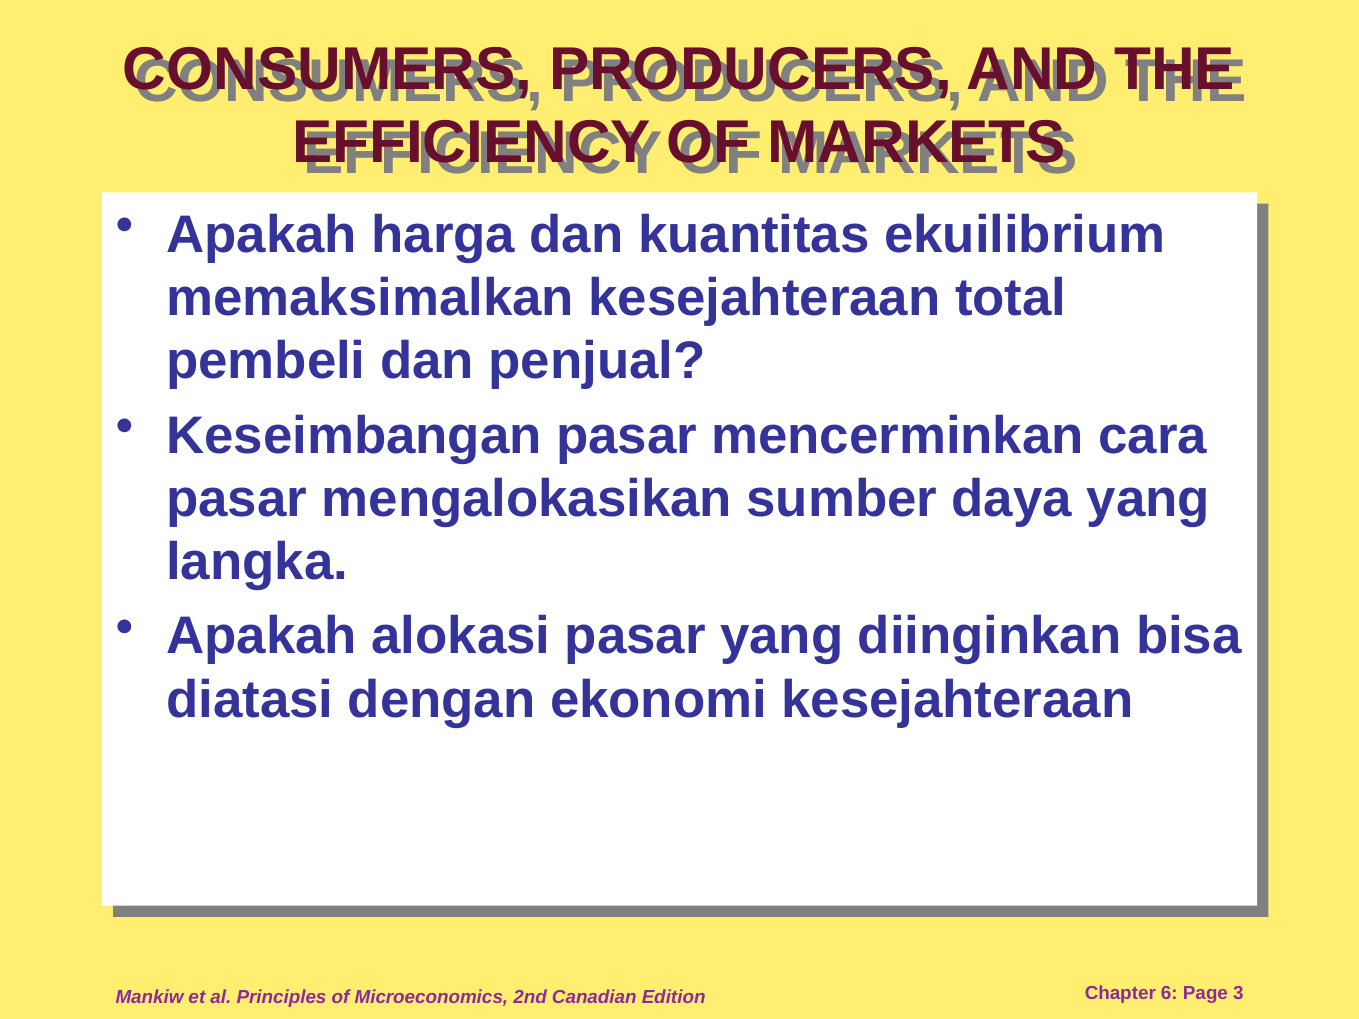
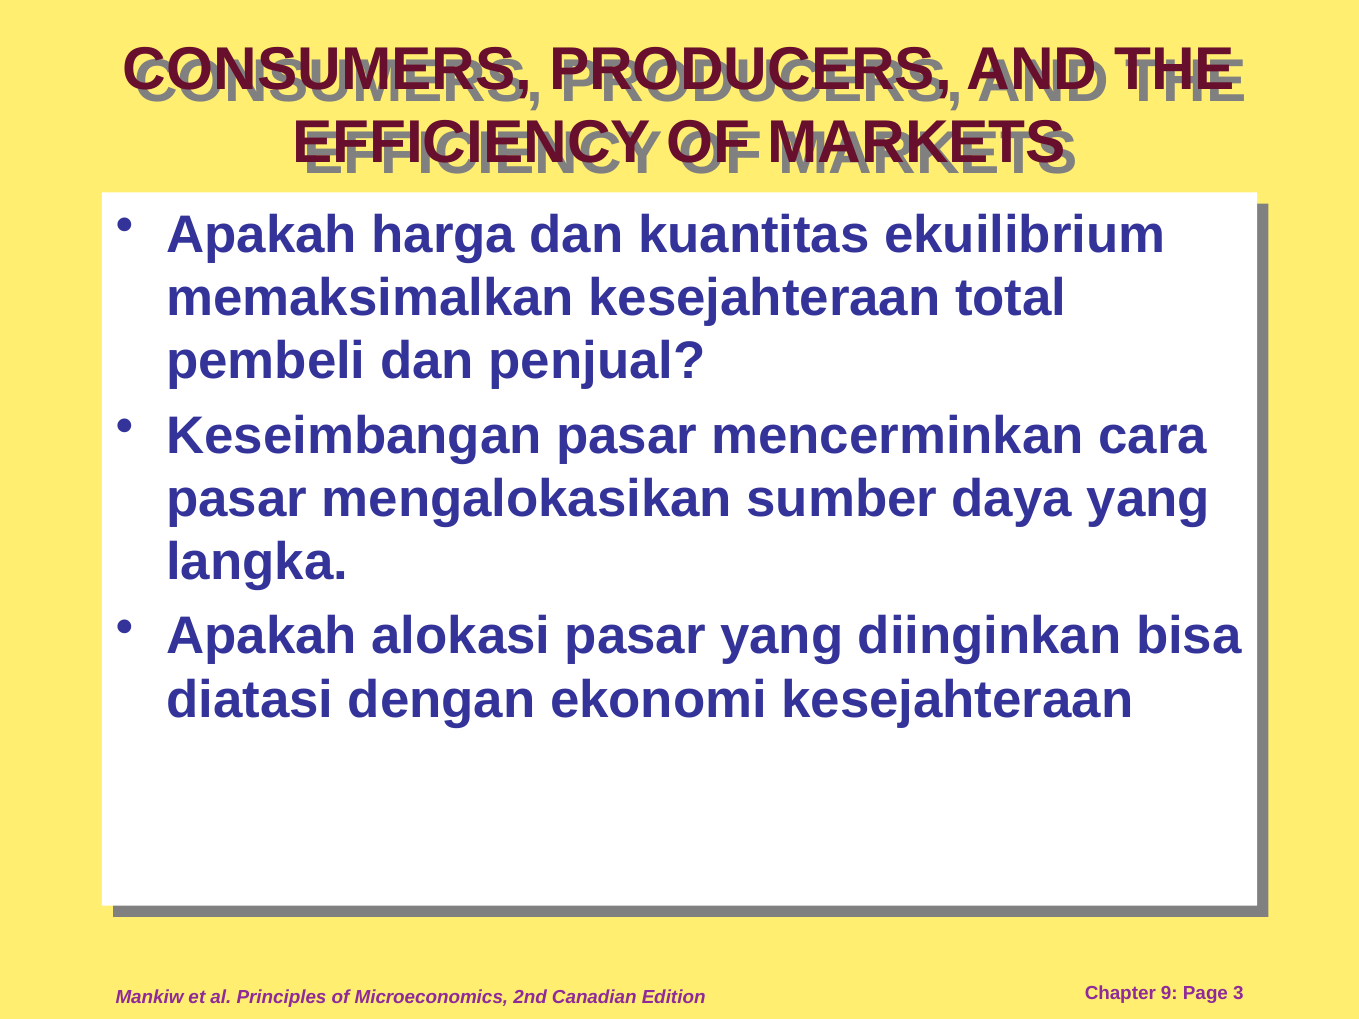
6: 6 -> 9 (1169, 993)
